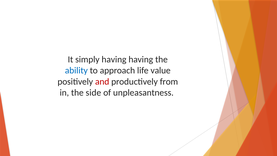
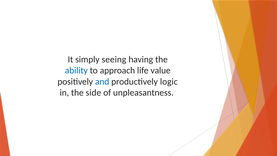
simply having: having -> seeing (114, 59)
and colour: red -> blue (102, 81)
from: from -> logic (169, 81)
